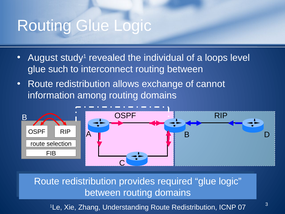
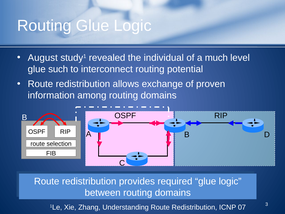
loops: loops -> much (216, 58)
routing between: between -> potential (185, 69)
cannot: cannot -> proven (211, 84)
